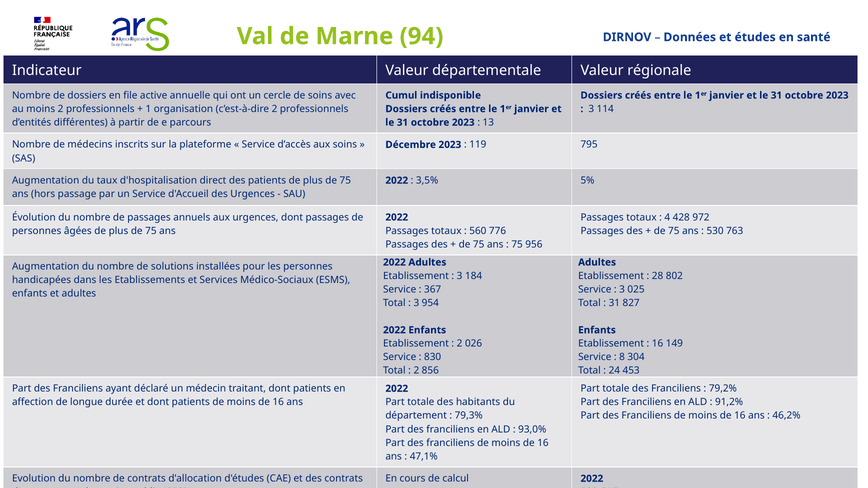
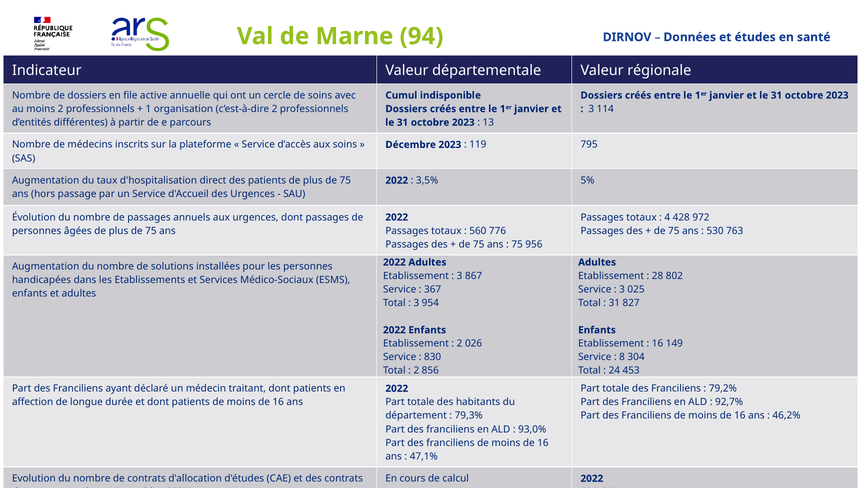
184: 184 -> 867 (474, 276)
91,2%: 91,2% -> 92,7% (729, 402)
